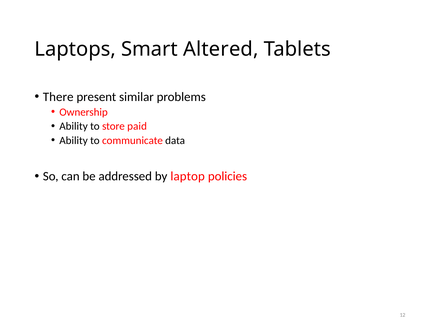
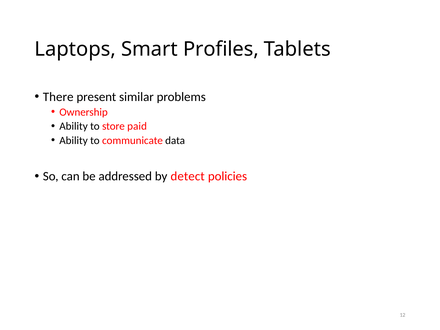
Altered: Altered -> Profiles (221, 49)
laptop: laptop -> detect (188, 176)
